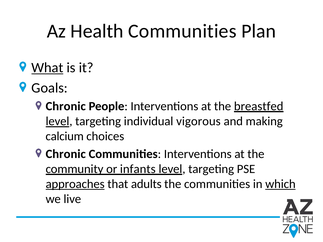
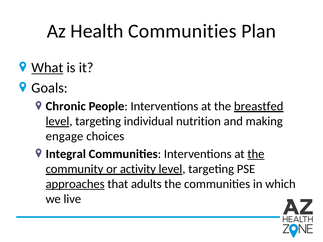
vigorous: vigorous -> nutrition (198, 121)
calcium: calcium -> engage (65, 136)
Chronic: Chronic -> Integral (66, 154)
the underline: none -> present (256, 154)
infants: infants -> activity (138, 169)
which underline: present -> none (280, 184)
